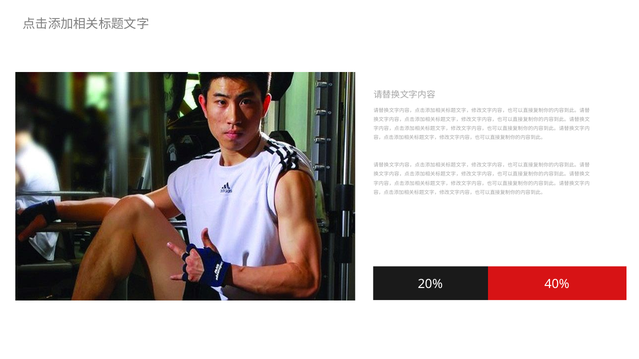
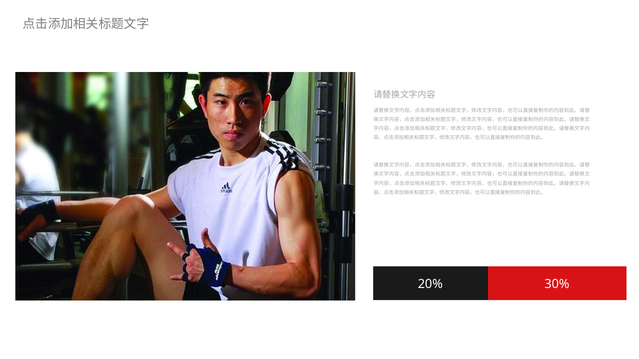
40%: 40% -> 30% (557, 285)
